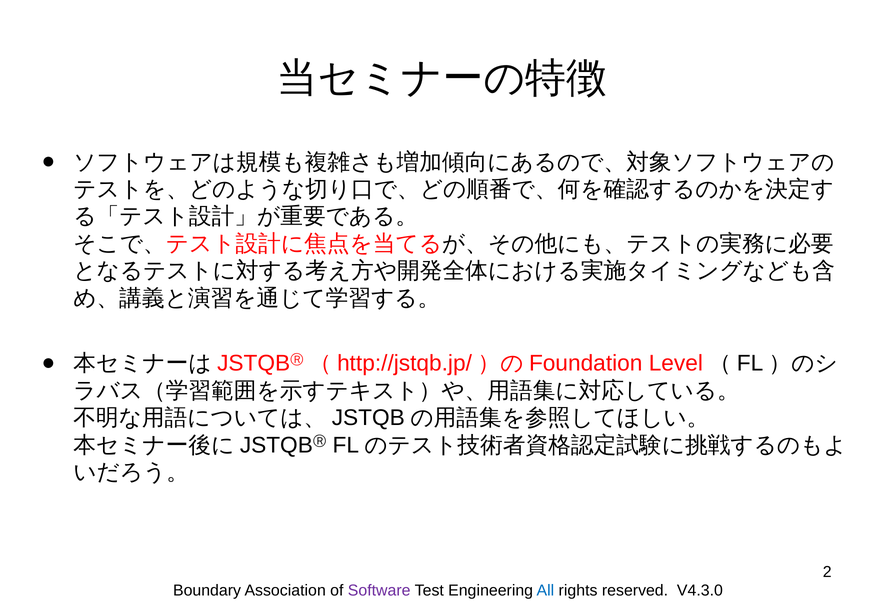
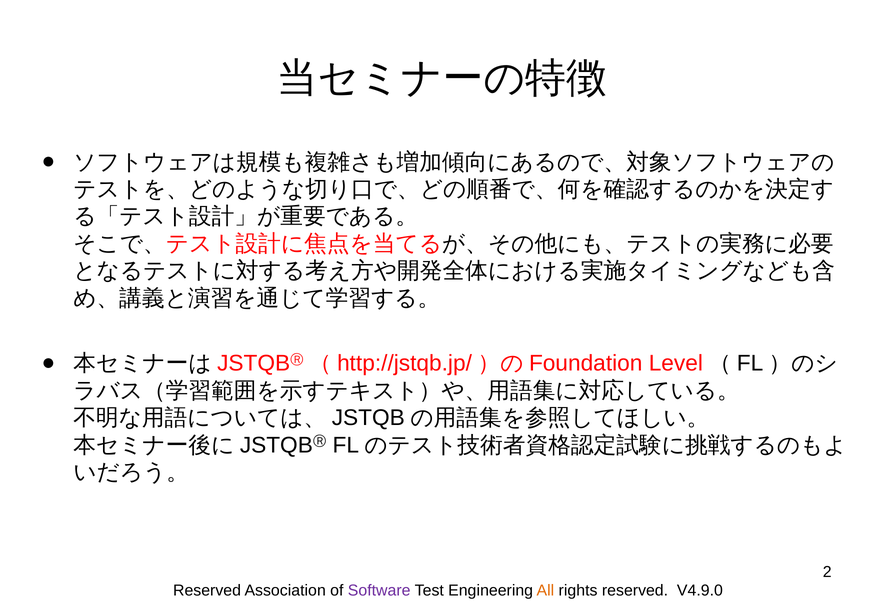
Boundary: Boundary -> Reserved (207, 591)
All colour: blue -> orange (545, 591)
V4.3.0: V4.3.0 -> V4.9.0 (700, 591)
